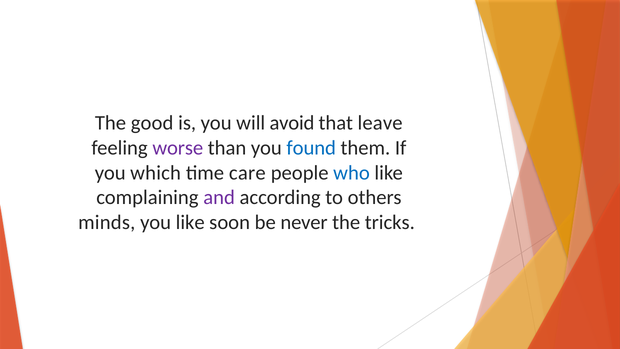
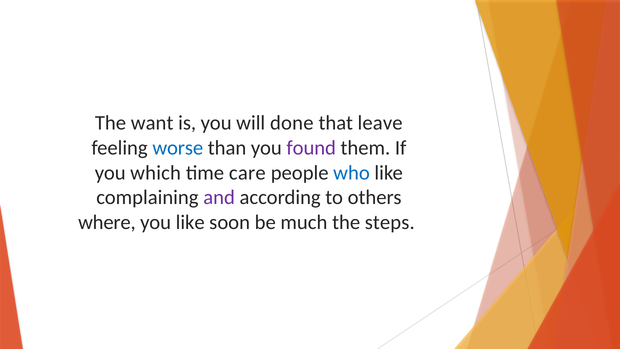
good: good -> want (152, 123)
avoid: avoid -> done (292, 123)
worse colour: purple -> blue (178, 148)
found colour: blue -> purple (311, 148)
minds: minds -> where (107, 222)
never: never -> much (304, 222)
tricks: tricks -> steps (390, 222)
